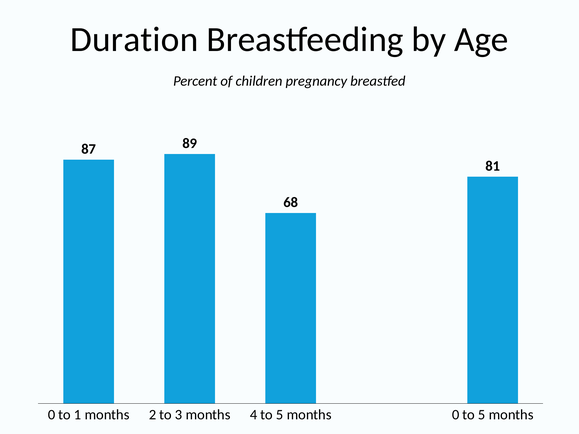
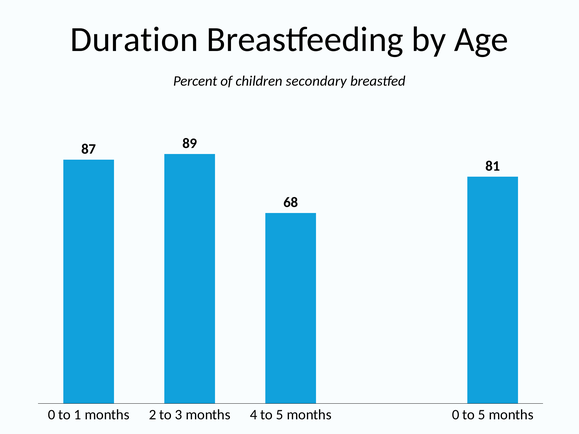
pregnancy: pregnancy -> secondary (316, 81)
